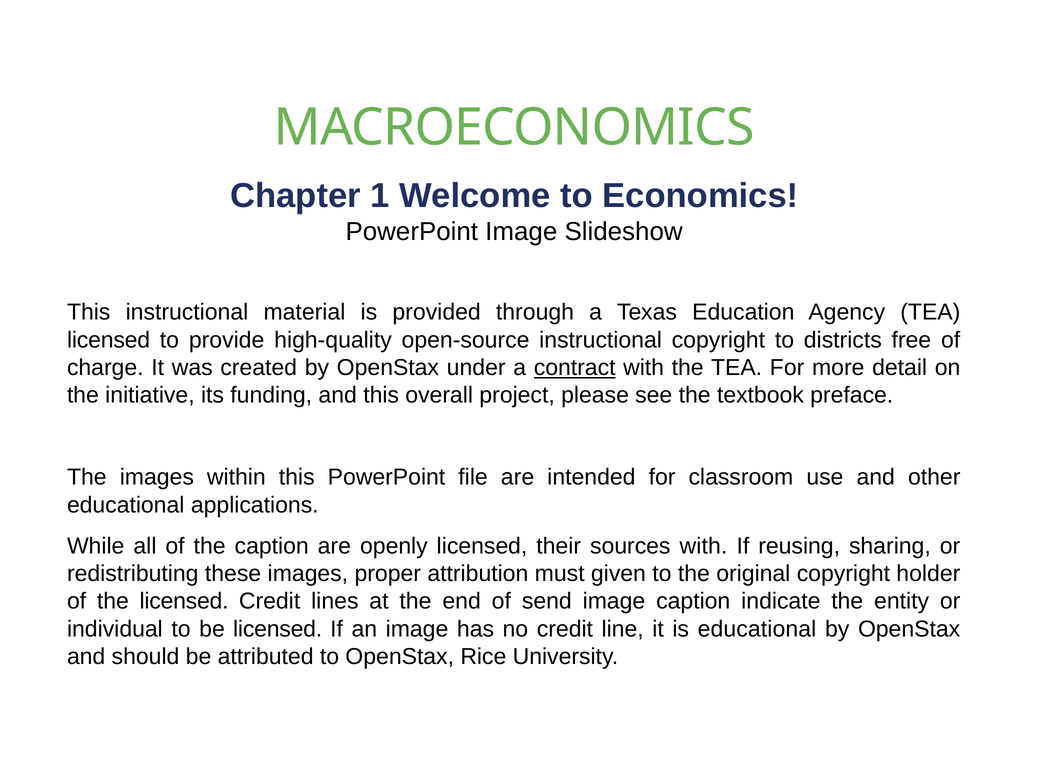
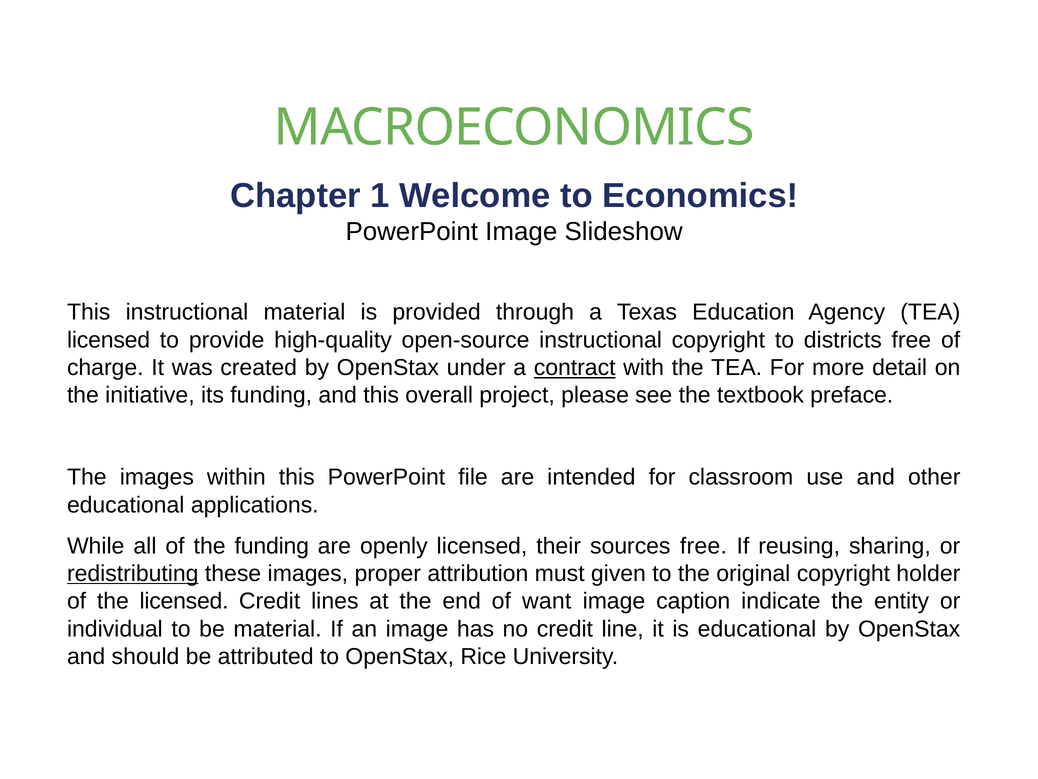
the caption: caption -> funding (272, 546)
sources with: with -> free (703, 546)
redistributing underline: none -> present (133, 573)
send: send -> want (547, 601)
be licensed: licensed -> material (278, 629)
